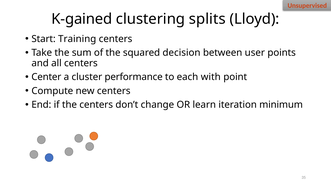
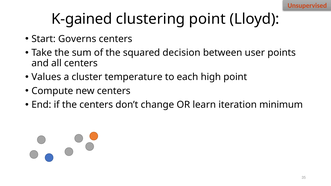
clustering splits: splits -> point (207, 19)
Training: Training -> Governs (77, 39)
Center: Center -> Values (46, 77)
performance: performance -> temperature (134, 77)
with: with -> high (211, 77)
